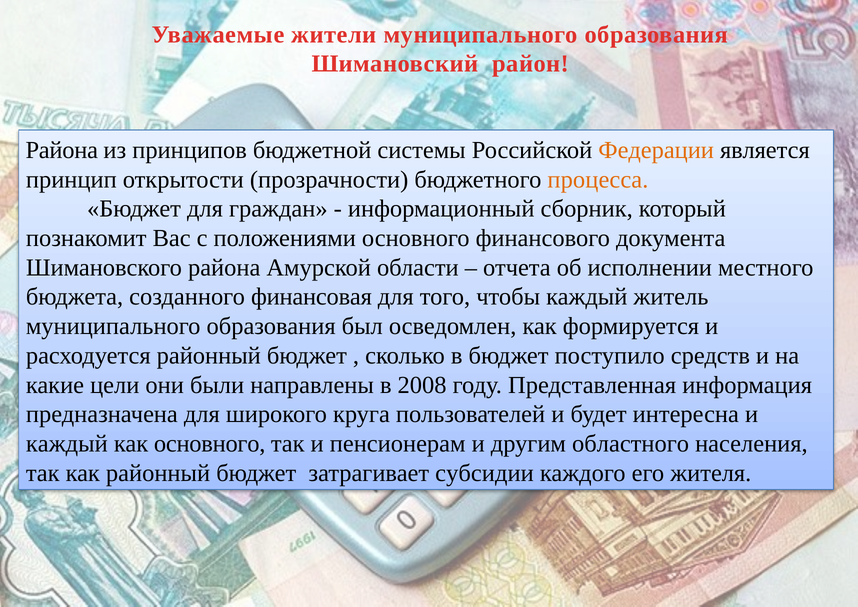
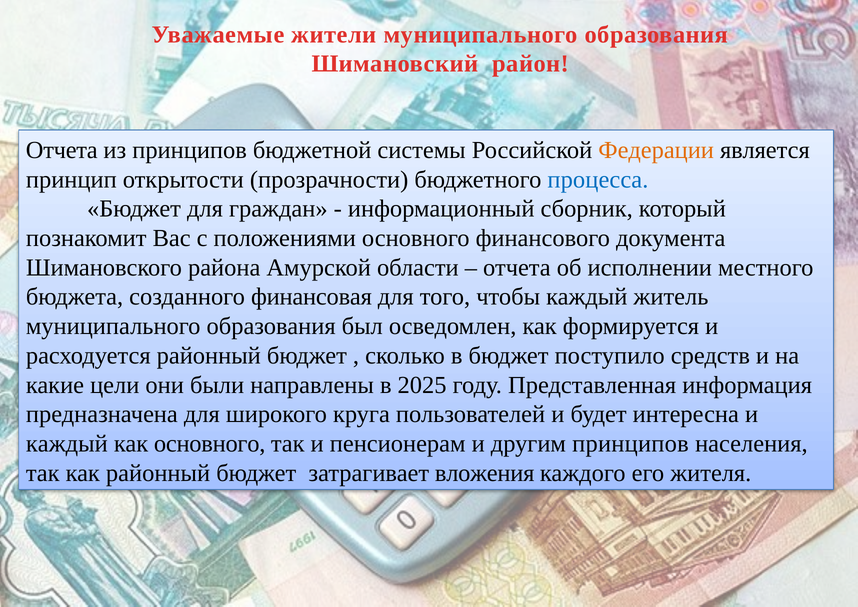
Района: Района -> Отчета (62, 150)
процесса colour: orange -> blue (598, 179)
2008: 2008 -> 2025 (422, 385)
другим областного: областного -> принципов (630, 444)
субсидии: субсидии -> вложения (485, 473)
